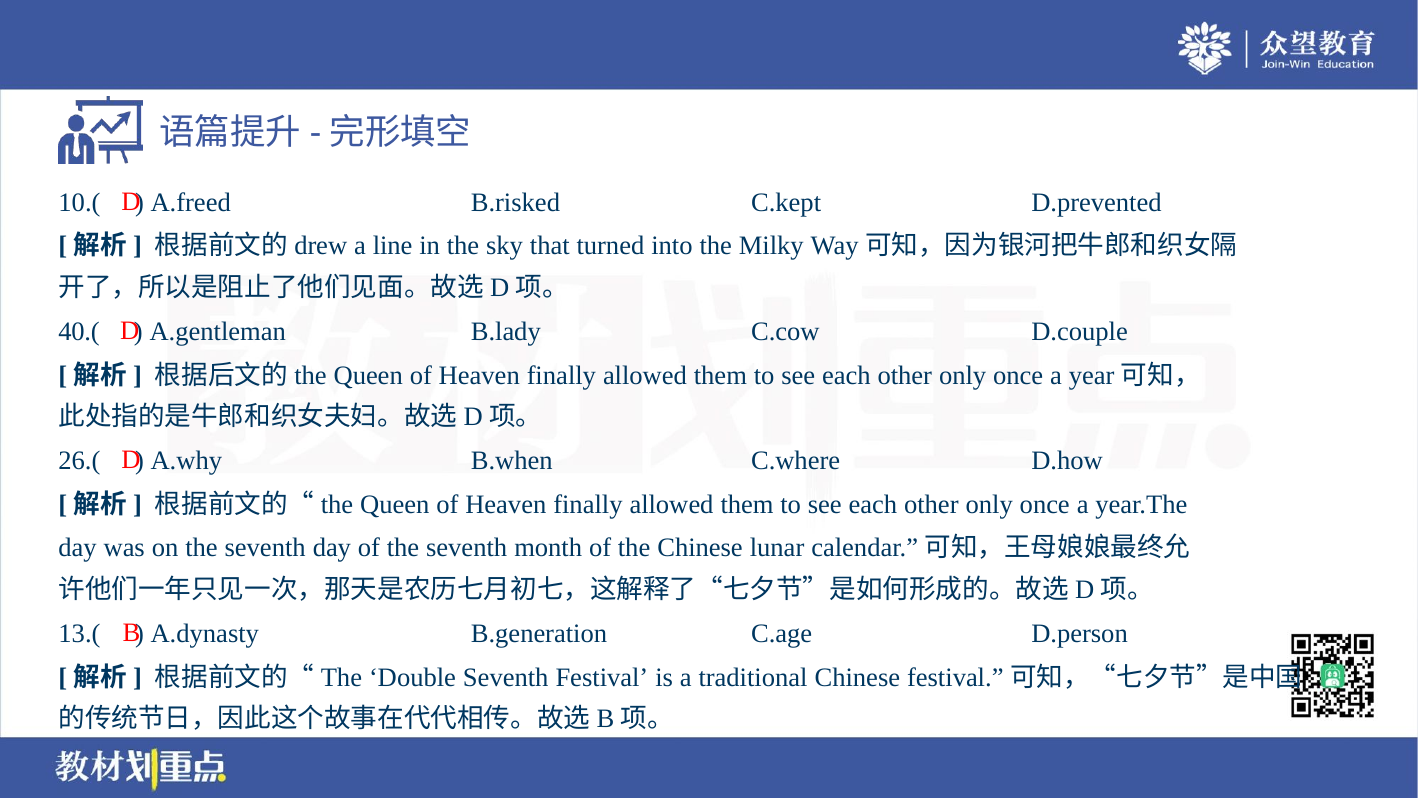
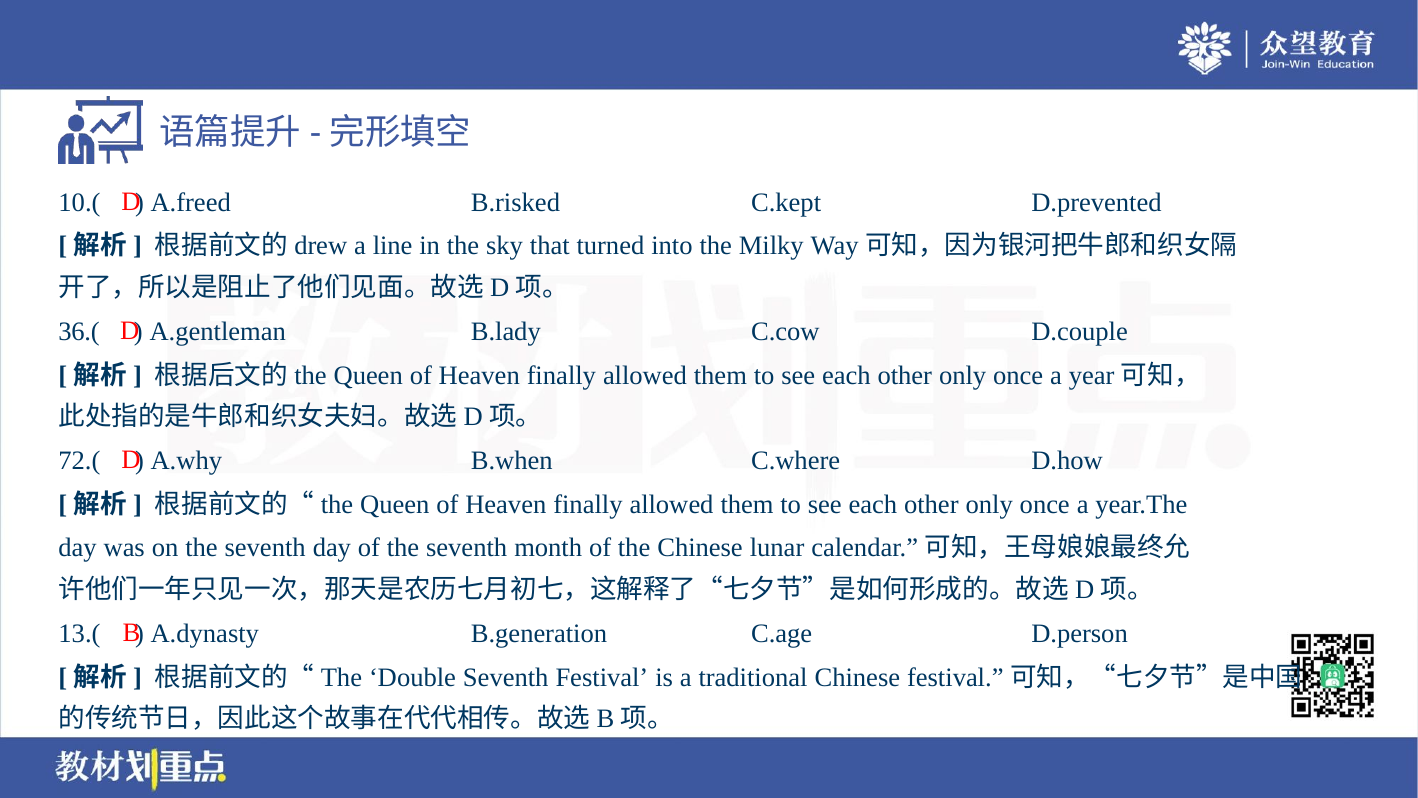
40.(: 40.( -> 36.( (79, 331)
26.(: 26.( -> 72.( (79, 461)
